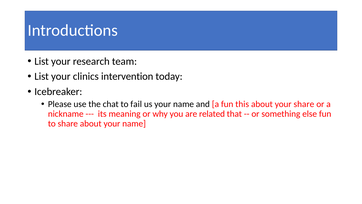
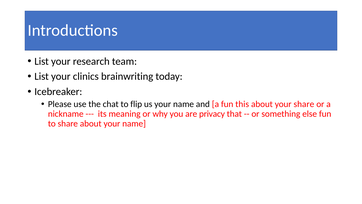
intervention: intervention -> brainwriting (127, 76)
fail: fail -> flip (136, 104)
related: related -> privacy (212, 114)
